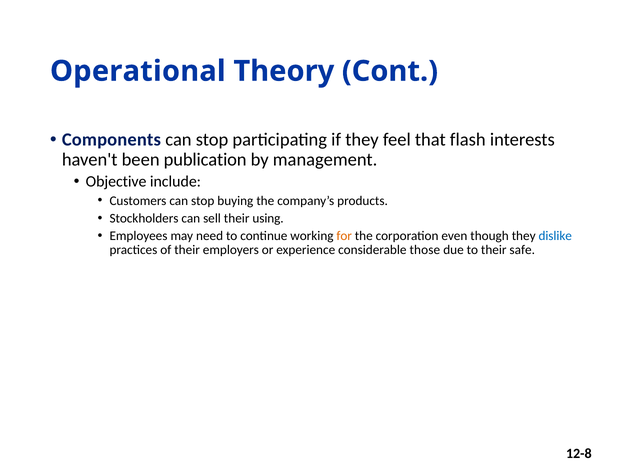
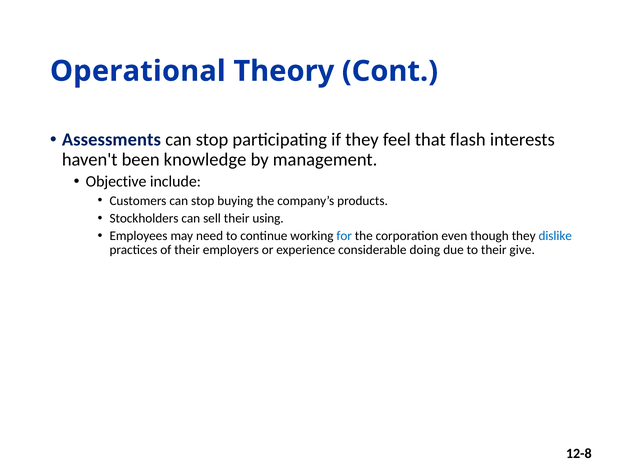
Components: Components -> Assessments (111, 140)
publication: publication -> knowledge (205, 160)
for colour: orange -> blue (344, 236)
those: those -> doing (425, 250)
safe: safe -> give (522, 250)
